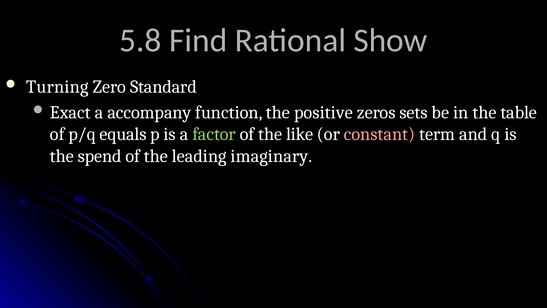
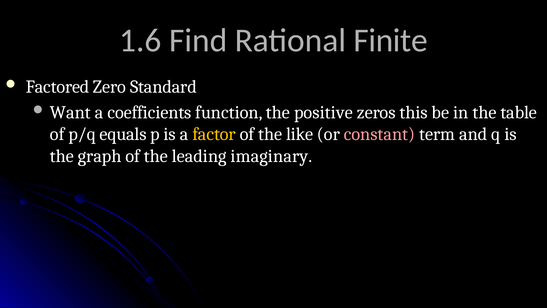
5.8: 5.8 -> 1.6 (140, 40)
Show: Show -> Finite (391, 40)
Turning: Turning -> Factored (58, 87)
Exact: Exact -> Want (70, 112)
accompany: accompany -> coefficients (149, 112)
sets: sets -> this (414, 112)
factor colour: light green -> yellow (214, 134)
spend: spend -> graph (100, 156)
